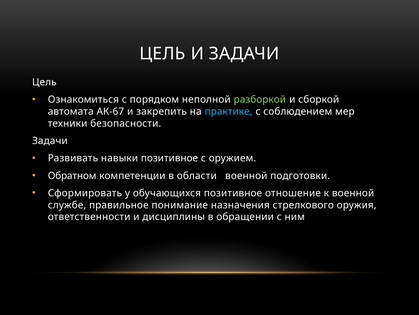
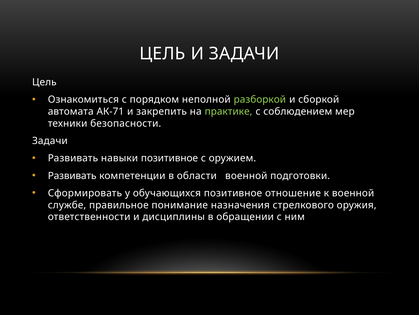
АК-67: АК-67 -> АК-71 (110, 111)
практике colour: light blue -> light green (229, 111)
Обратном: Обратном -> Развивать (72, 175)
